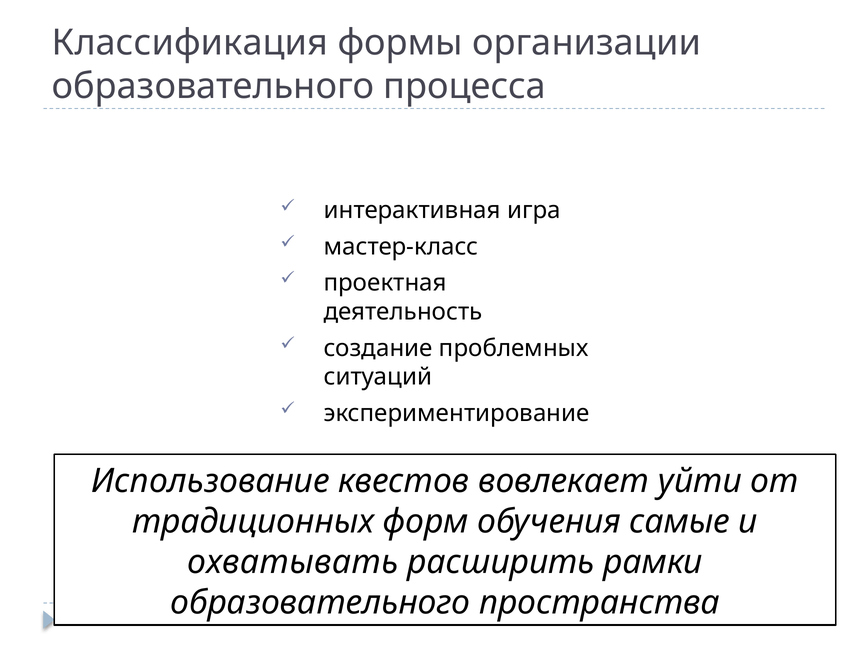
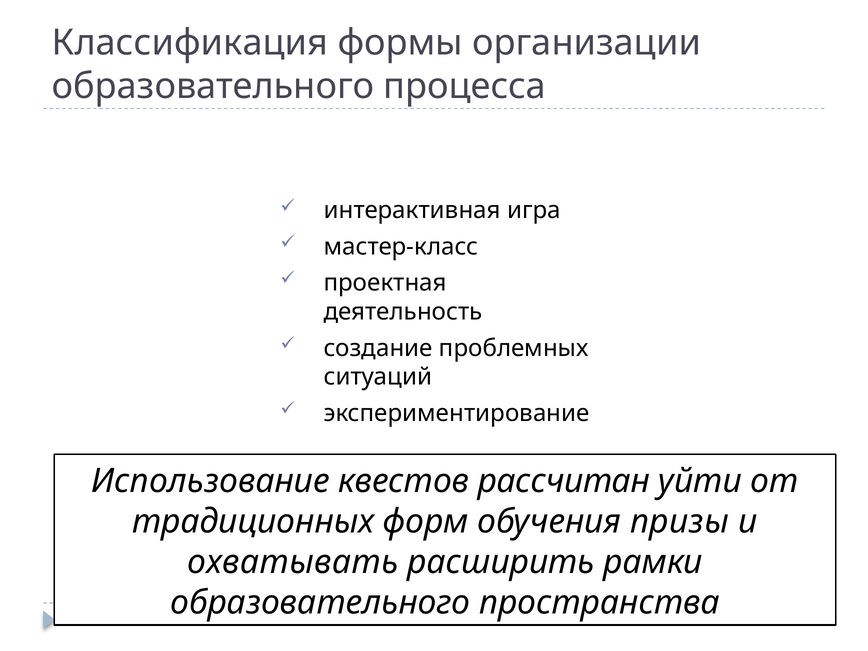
вовлекает: вовлекает -> рассчитан (564, 481)
самые: самые -> призы (679, 522)
